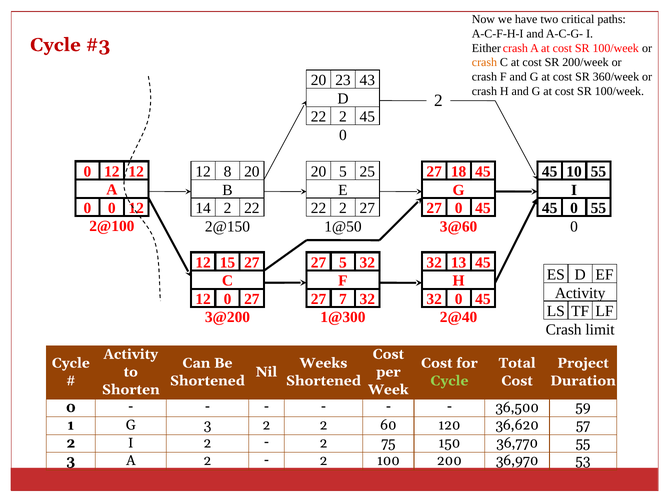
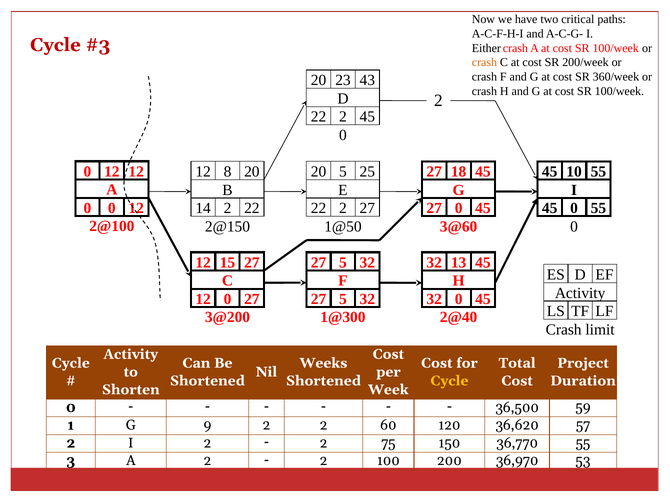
7: 7 -> 5 (343, 299)
Cycle colour: light green -> yellow (449, 381)
G 3: 3 -> 9 (208, 426)
